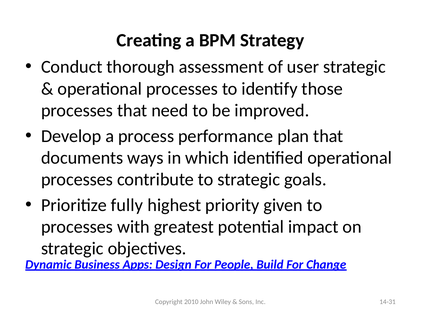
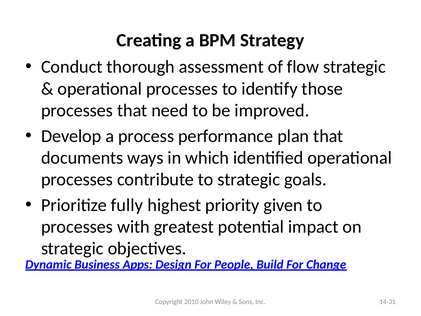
user: user -> flow (303, 67)
